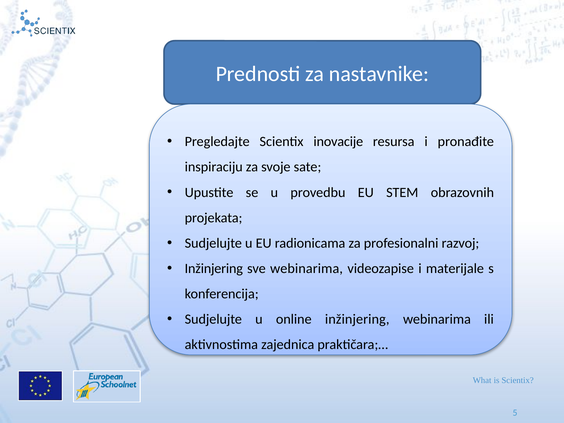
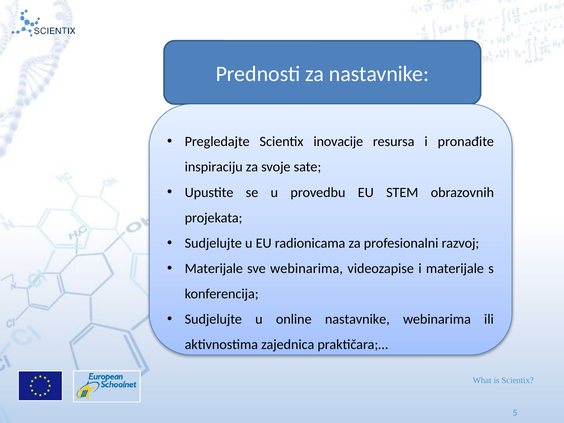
Inžinjering: Inžinjering -> Materijale (214, 269)
online inžinjering: inžinjering -> nastavnike (357, 319)
